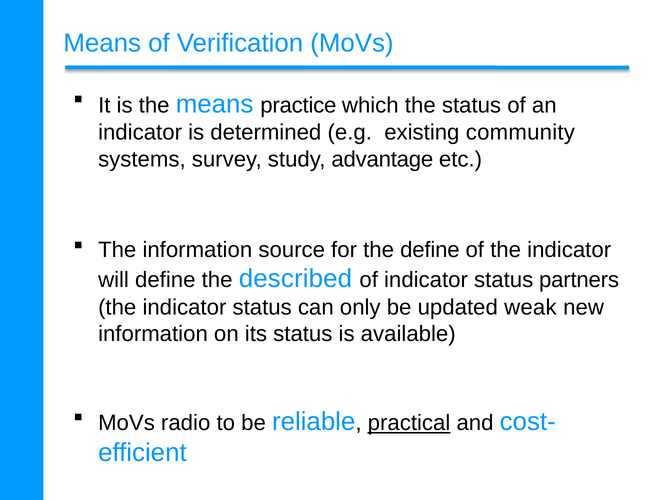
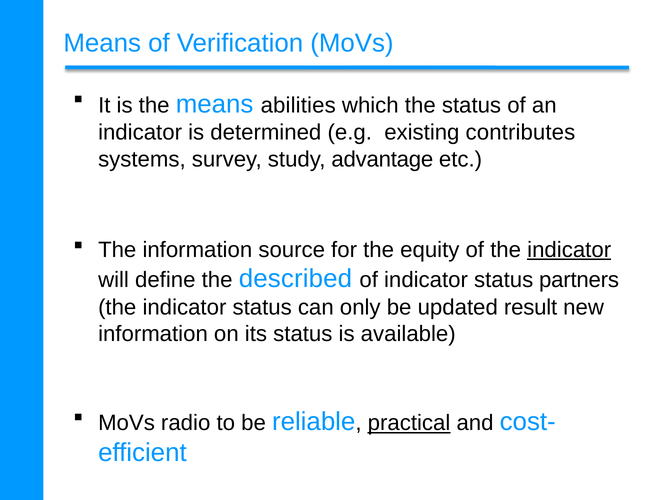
practice: practice -> abilities (298, 105)
community: community -> contributes (520, 133)
the define: define -> equity (430, 249)
indicator underline: none -> present (569, 249)
weak: weak -> result (531, 307)
